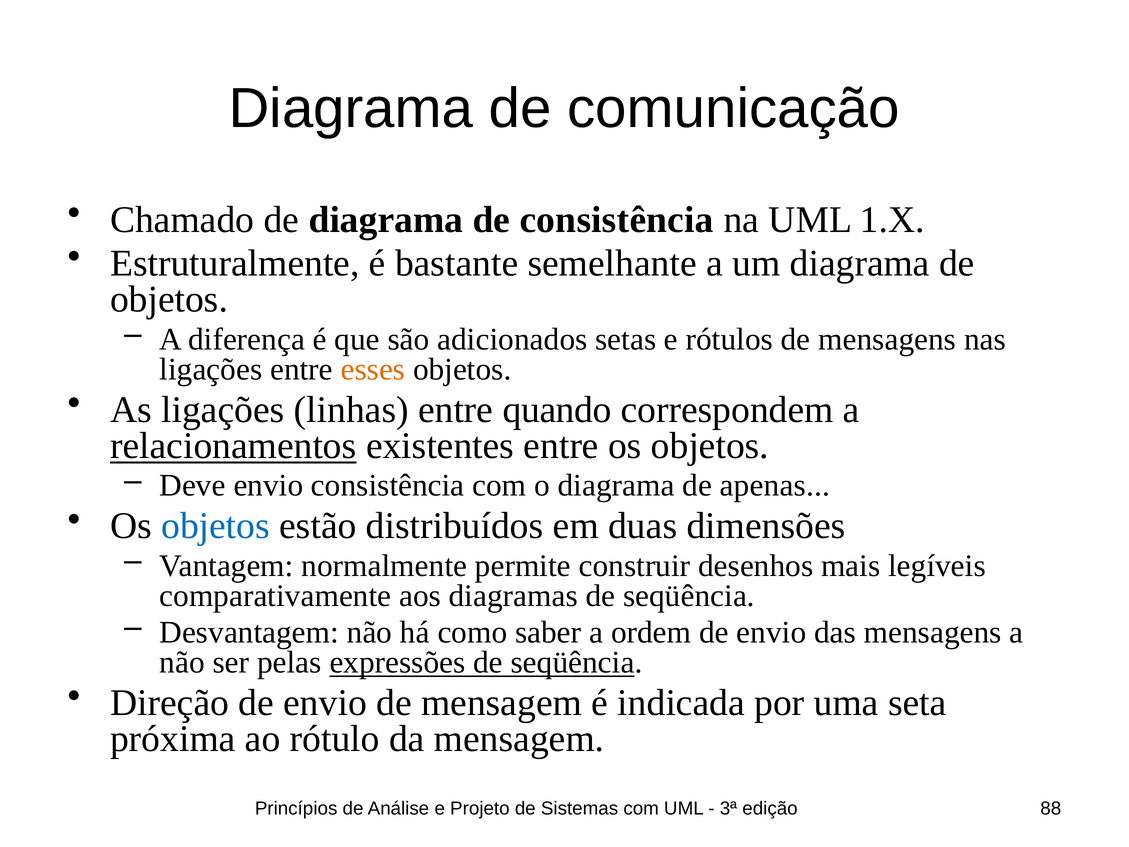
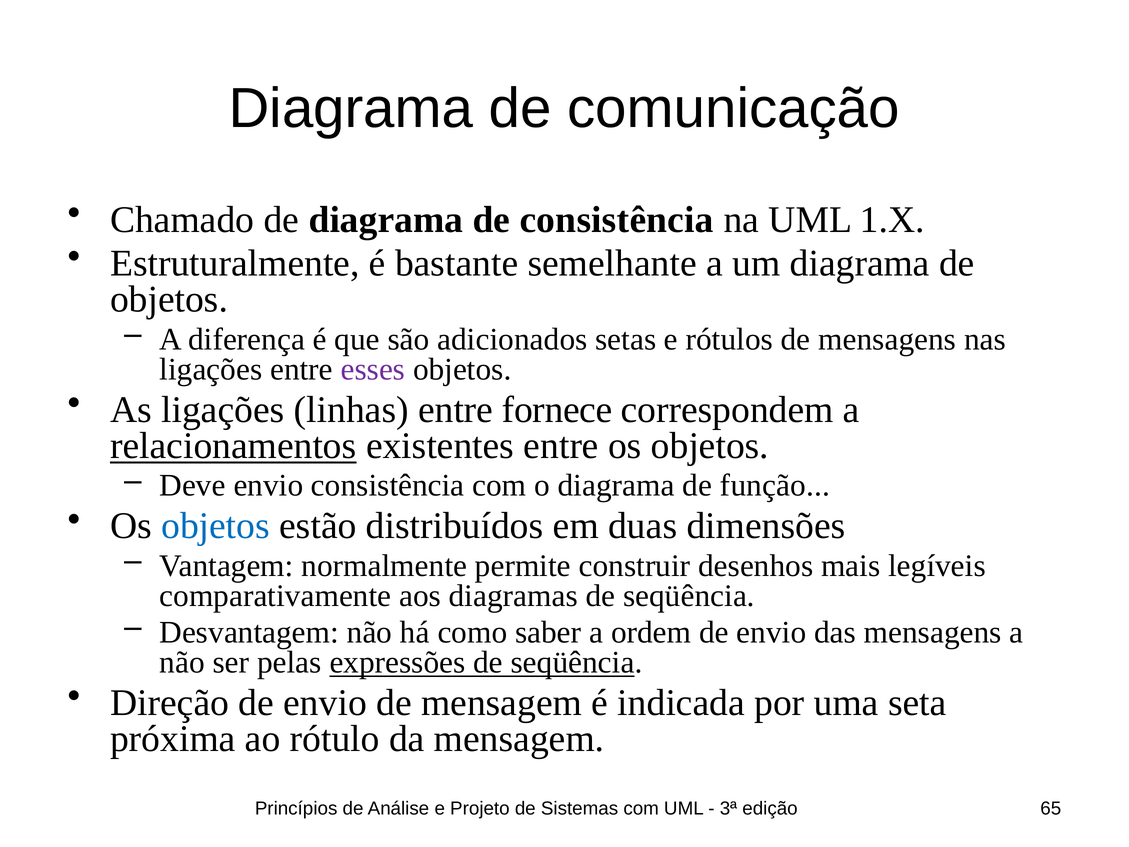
esses colour: orange -> purple (373, 369)
quando: quando -> fornece (557, 410)
apenas: apenas -> função (775, 485)
88: 88 -> 65 (1051, 809)
